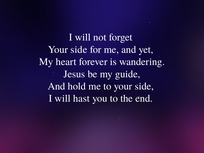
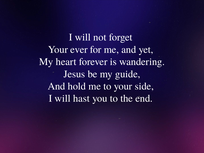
side: side -> ever (79, 49)
